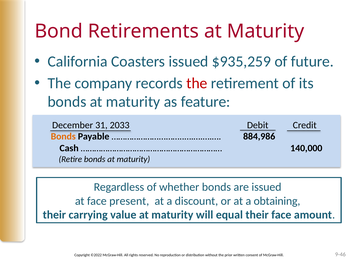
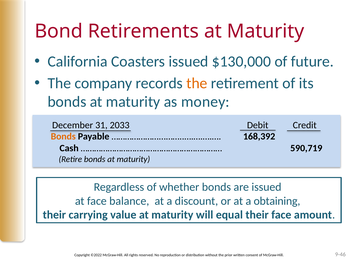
$935,259: $935,259 -> $130,000 (241, 62)
the colour: red -> orange (197, 83)
feature: feature -> money (205, 102)
884,986: 884,986 -> 168,392 (259, 137)
140,000: 140,000 -> 590,719 (306, 148)
present: present -> balance (129, 201)
